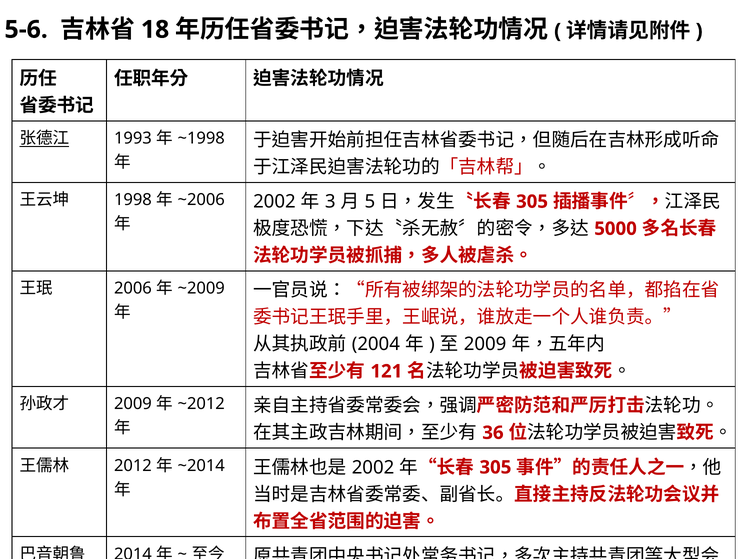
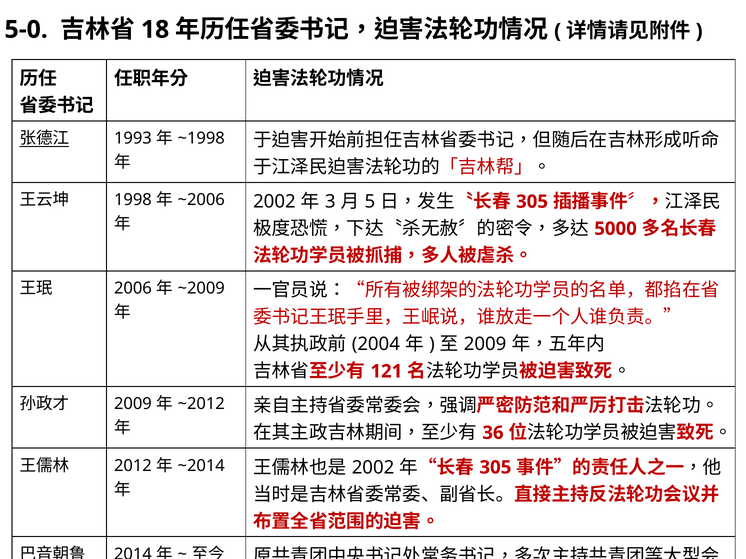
5-6: 5-6 -> 5-0 (26, 30)
